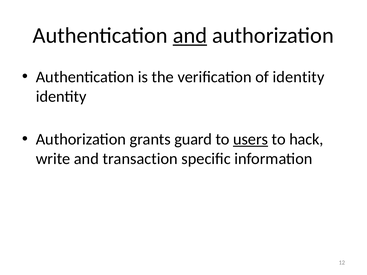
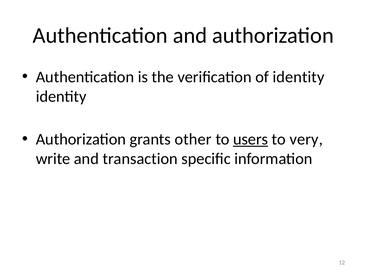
and underline: present -> none (190, 36)
guard: guard -> other (193, 139)
hack: hack -> very (306, 139)
